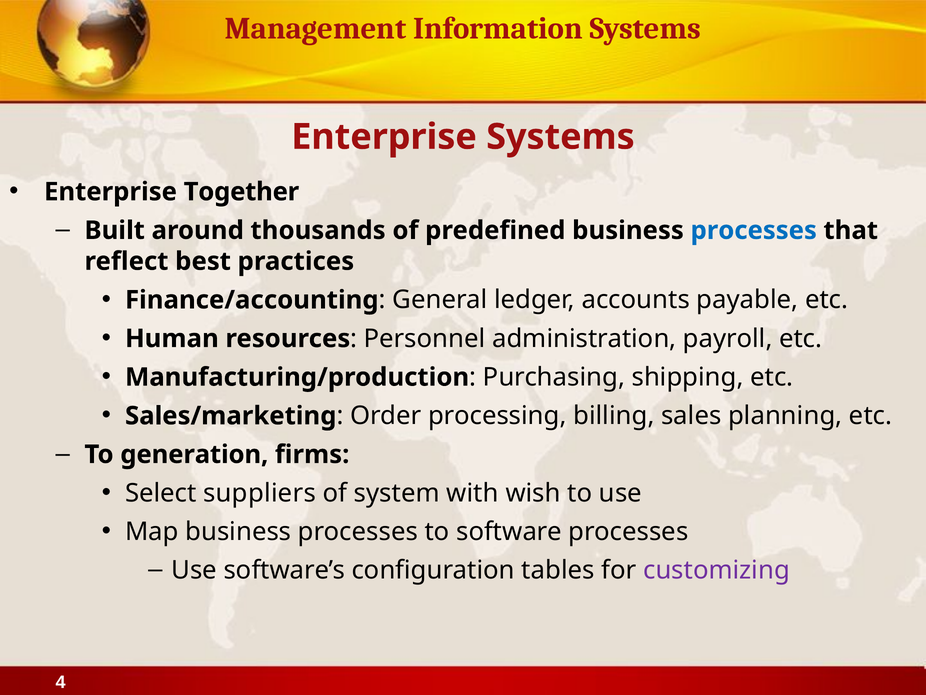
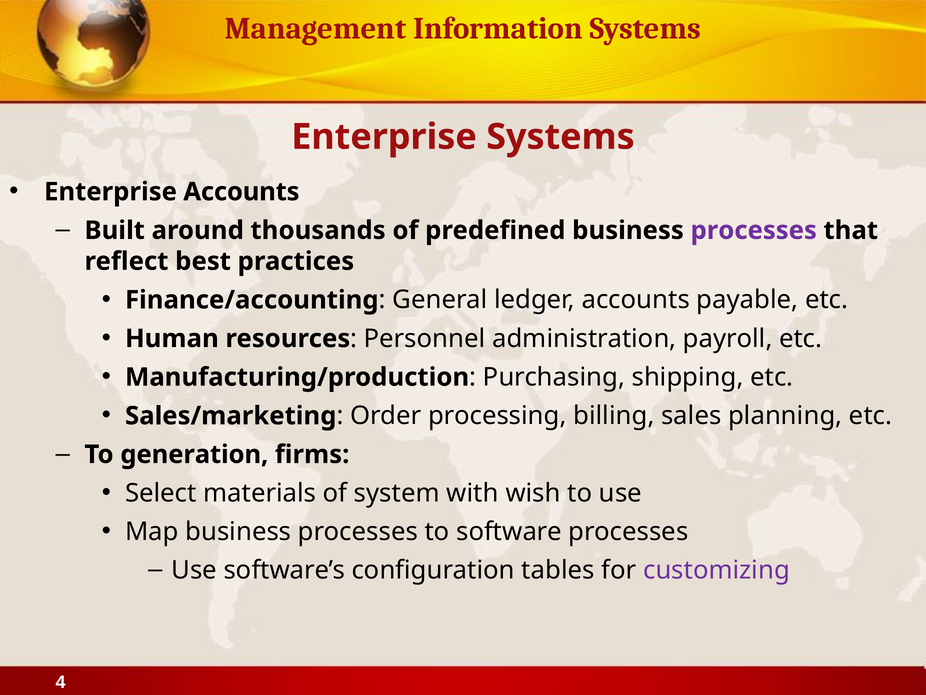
Enterprise Together: Together -> Accounts (241, 192)
processes colour: blue -> purple (754, 230)
suppliers: suppliers -> materials (260, 493)
